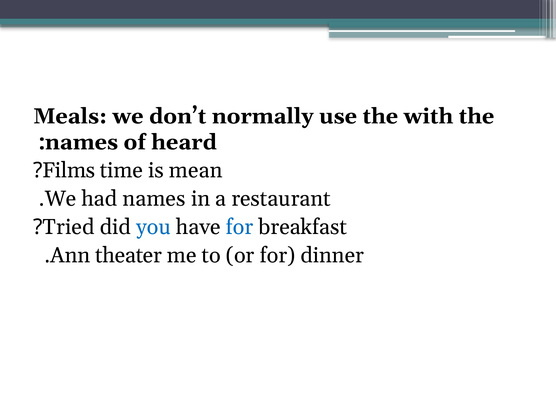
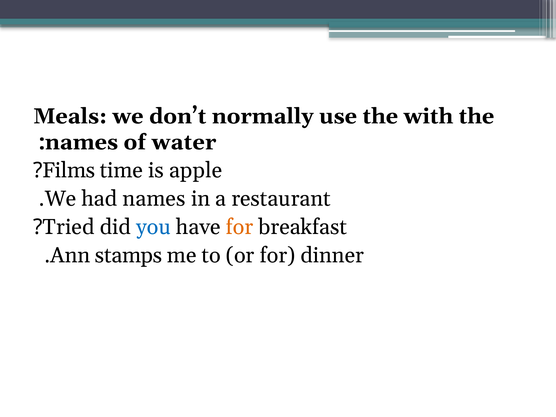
heard: heard -> water (184, 142)
mean: mean -> apple (196, 170)
for colour: blue -> orange (239, 227)
theater: theater -> stamps (129, 255)
